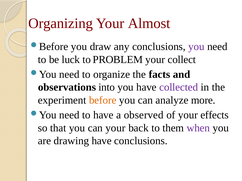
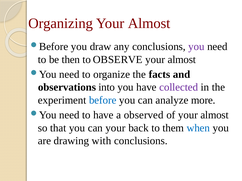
luck: luck -> then (71, 60)
PROBLEM: PROBLEM -> OBSERVE (118, 60)
collect: collect -> almost (182, 60)
before colour: orange -> blue (103, 100)
of your effects: effects -> almost (215, 115)
when colour: purple -> blue (198, 128)
drawing have: have -> with (102, 141)
